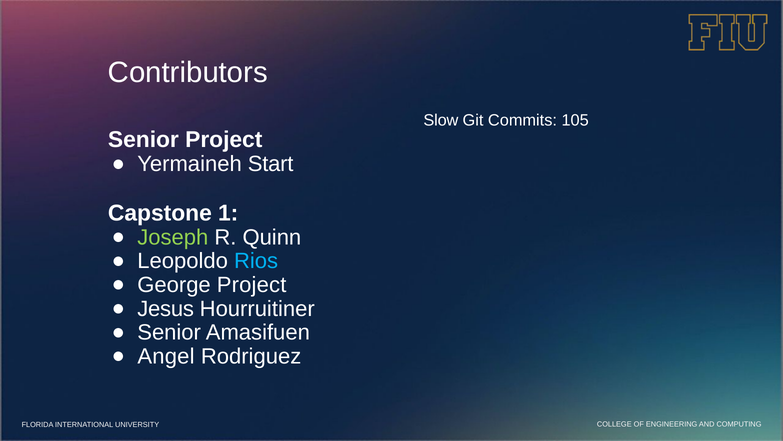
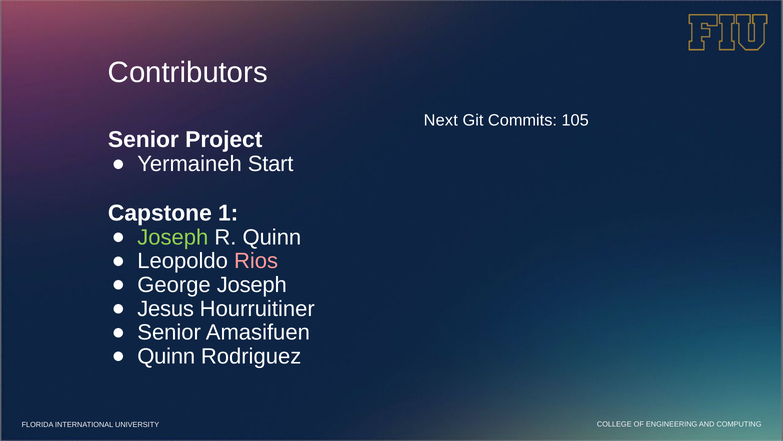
Slow: Slow -> Next (441, 120)
Rios colour: light blue -> pink (256, 261)
George Project: Project -> Joseph (252, 285)
Angel: Angel -> Quinn (166, 356)
